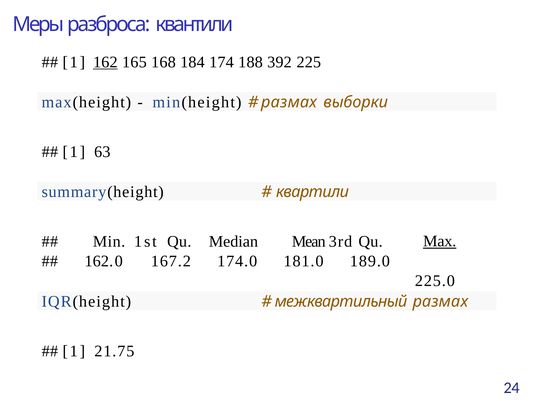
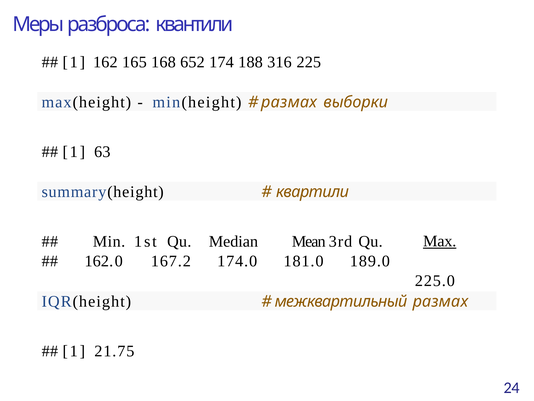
162 underline: present -> none (105, 62)
184: 184 -> 652 (192, 62)
392: 392 -> 316 (279, 62)
